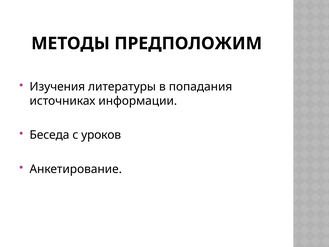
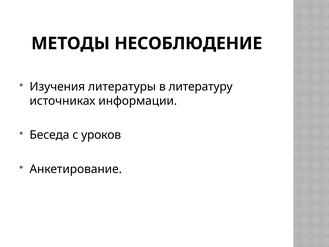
ПРЕДПОЛОЖИМ: ПРЕДПОЛОЖИМ -> НЕСОБЛЮДЕНИЕ (188, 43)
попадания: попадания -> литературу (201, 87)
